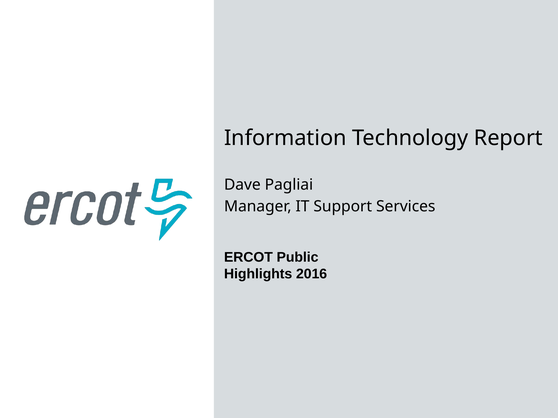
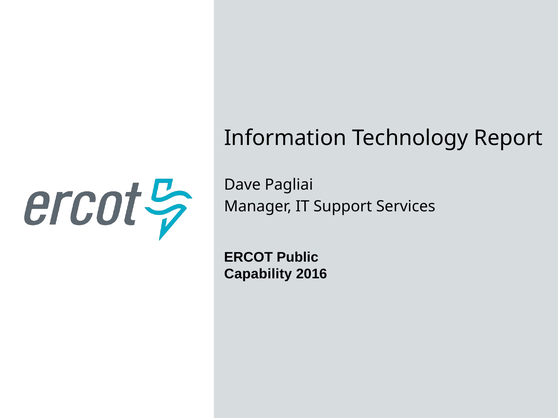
Highlights: Highlights -> Capability (258, 274)
